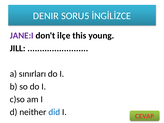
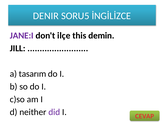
young: young -> demin (101, 36)
sınırları: sınırları -> tasarım (32, 74)
did colour: blue -> purple (54, 112)
